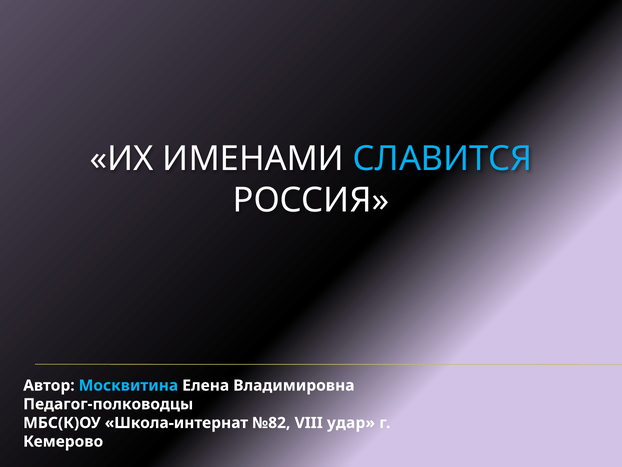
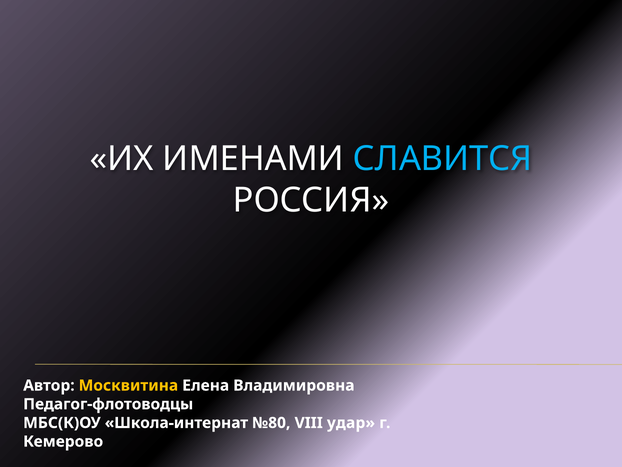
Москвитина colour: light blue -> yellow (128, 385)
Педагог-полководцы: Педагог-полководцы -> Педагог-флотоводцы (108, 404)
№82: №82 -> №80 (271, 422)
